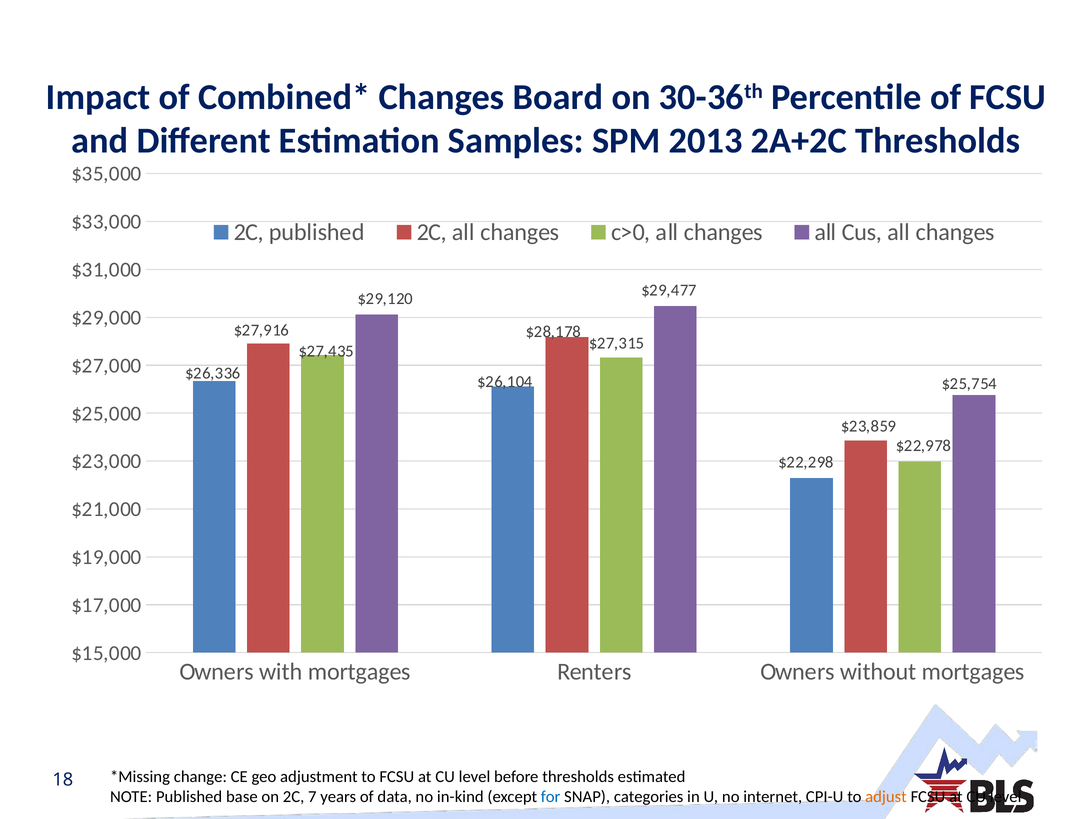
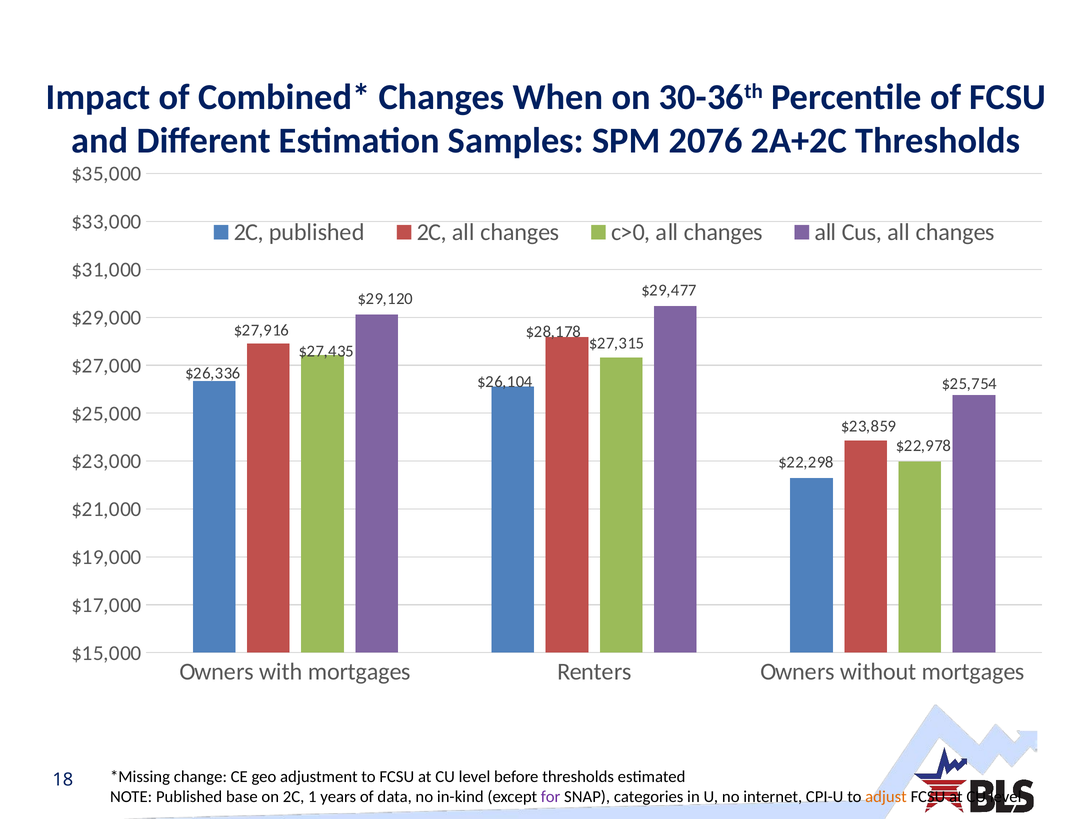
Board: Board -> When (558, 97)
2013: 2013 -> 2076 (706, 141)
7: 7 -> 1 (312, 797)
for colour: blue -> purple (551, 797)
